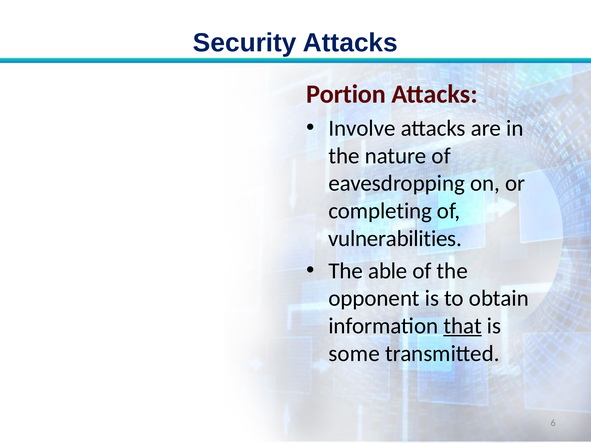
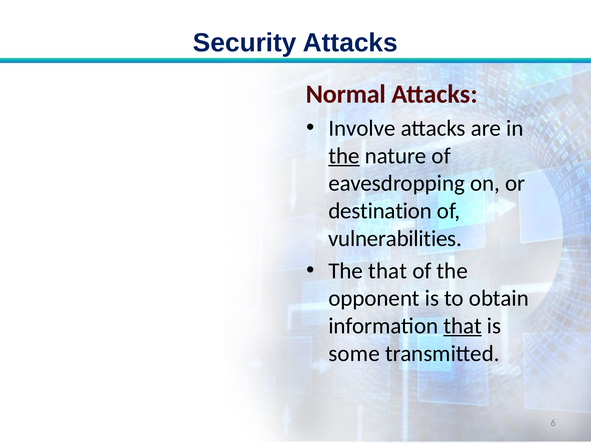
Portion: Portion -> Normal (346, 94)
the underline: none -> present (344, 156)
completing: completing -> destination (380, 211)
The able: able -> that (388, 271)
